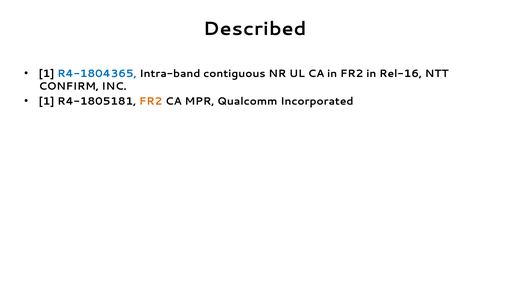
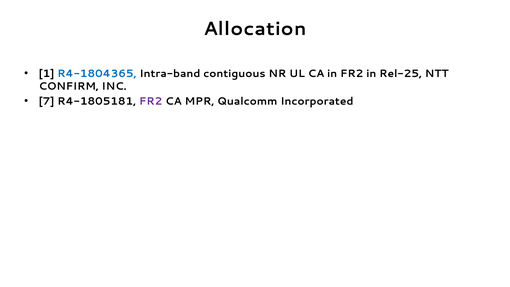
Described: Described -> Allocation (255, 29)
Rel-16: Rel-16 -> Rel-25 (401, 74)
1: 1 -> 7 (47, 101)
FR2 colour: orange -> purple (151, 101)
